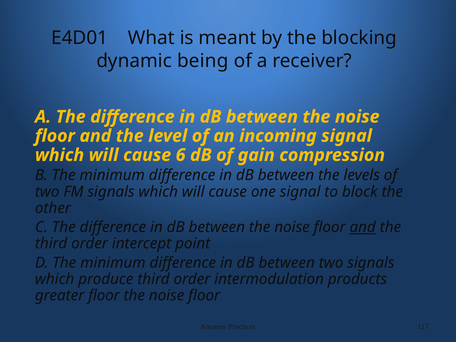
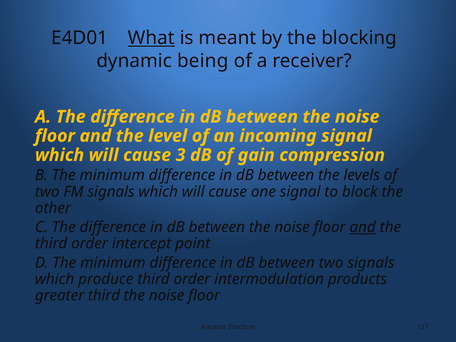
What underline: none -> present (151, 38)
6: 6 -> 3 (181, 155)
greater floor: floor -> third (104, 296)
